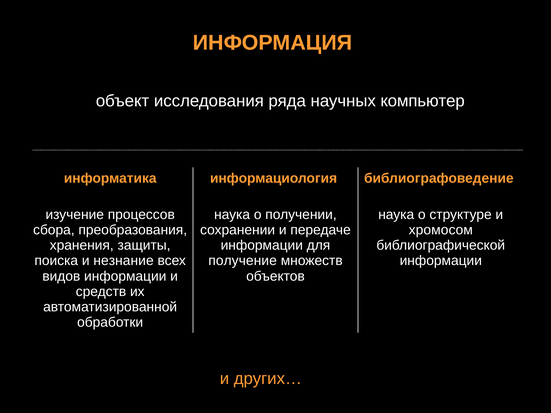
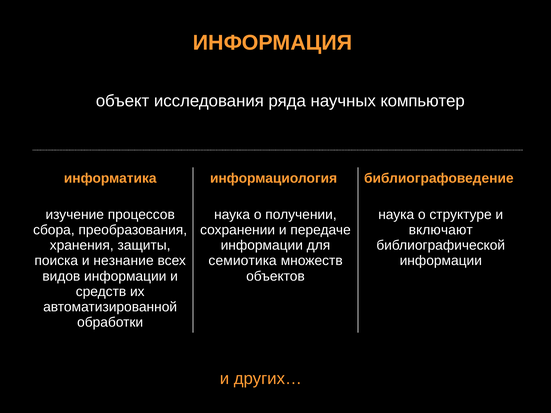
хромосом: хромосом -> включают (441, 230)
получение: получение -> семиотика (243, 261)
